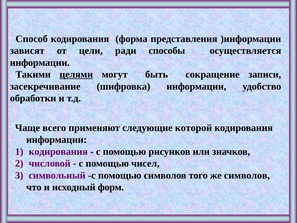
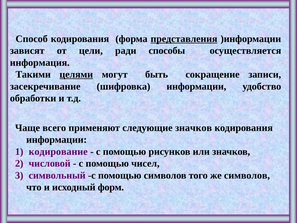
представления underline: none -> present (184, 39)
информации: информации -> информация (40, 63)
следующие которой: которой -> значков (194, 128)
кодирования: кодирования -> кодирование (58, 151)
